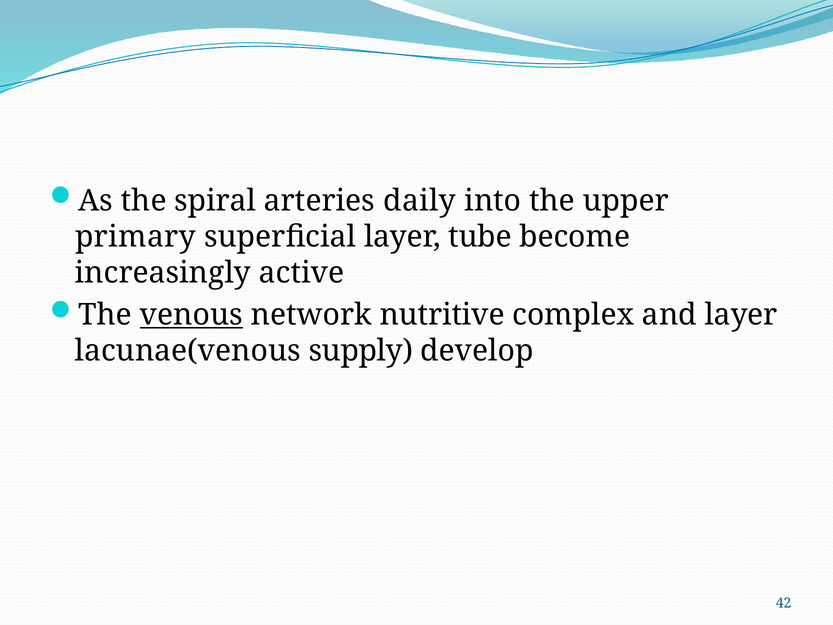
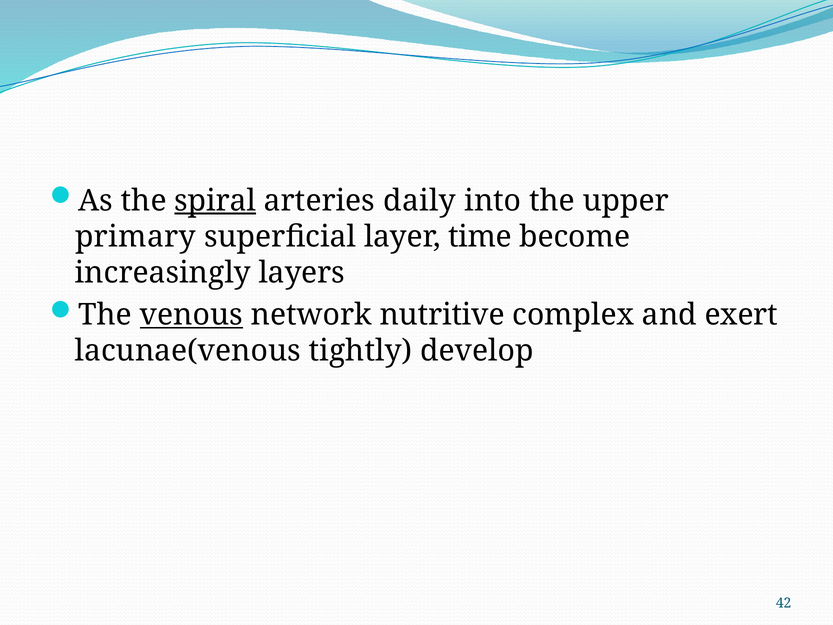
spiral underline: none -> present (215, 201)
tube: tube -> time (480, 237)
active: active -> layers (302, 273)
and layer: layer -> exert (741, 315)
supply: supply -> tightly (361, 351)
